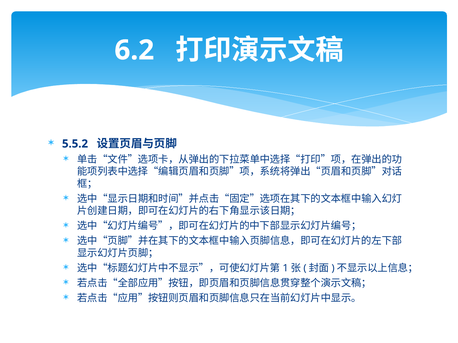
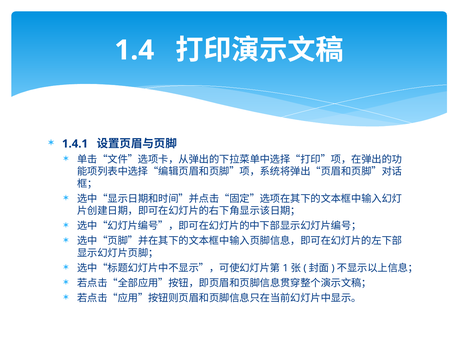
6.2: 6.2 -> 1.4 (134, 50)
5.5.2: 5.5.2 -> 1.4.1 (75, 144)
